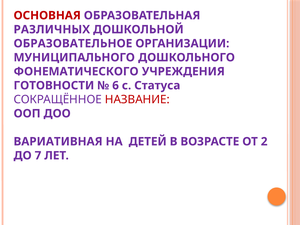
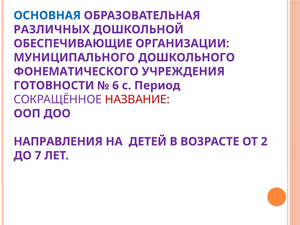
ОСНОВНАЯ colour: red -> blue (47, 15)
ОБРАЗОВАТЕЛЬНОЕ: ОБРАЗОВАТЕЛЬНОЕ -> ОБЕСПЕЧИВАЮЩИЕ (73, 43)
Статуса: Статуса -> Период (157, 86)
ВАРИАТИВНАЯ: ВАРИАТИВНАЯ -> НАПРАВЛЕНИЯ (58, 142)
